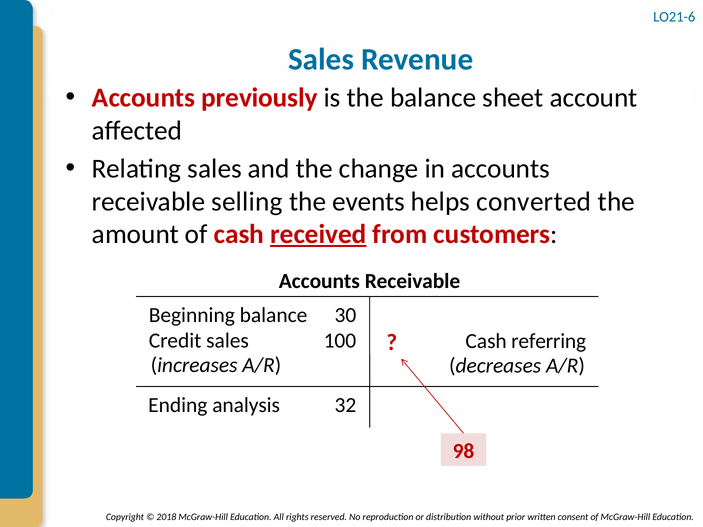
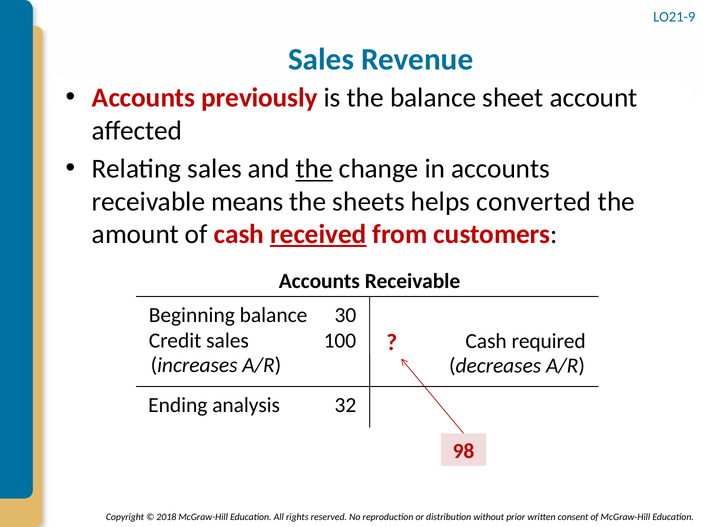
LO21-6: LO21-6 -> LO21-9 (674, 17)
the underline: none -> present (314, 169)
selling: selling -> means (247, 202)
events: events -> sheets (369, 202)
referring: referring -> required (549, 341)
